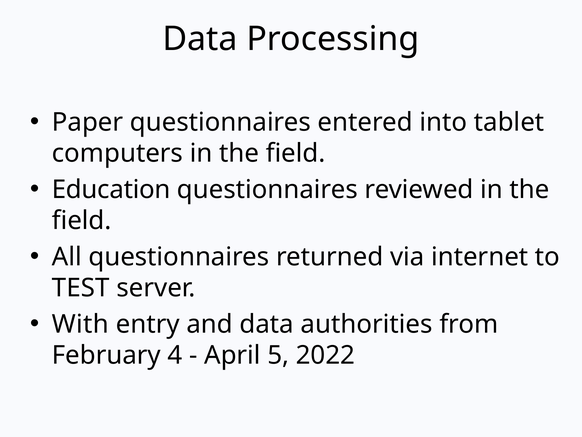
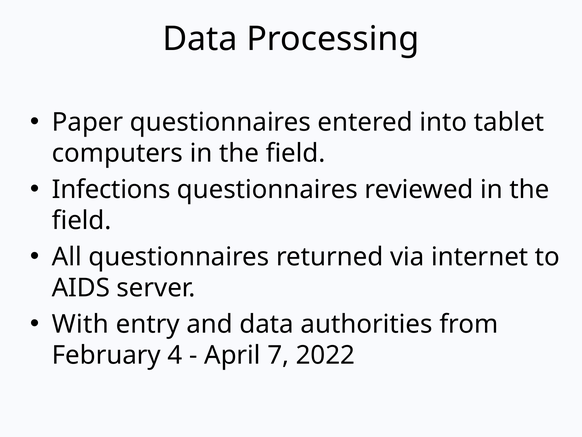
Education: Education -> Infections (111, 189)
TEST: TEST -> AIDS (81, 288)
5: 5 -> 7 (278, 355)
